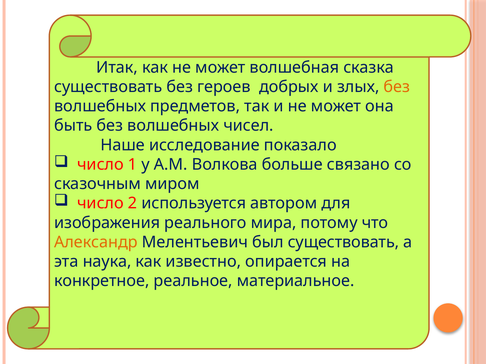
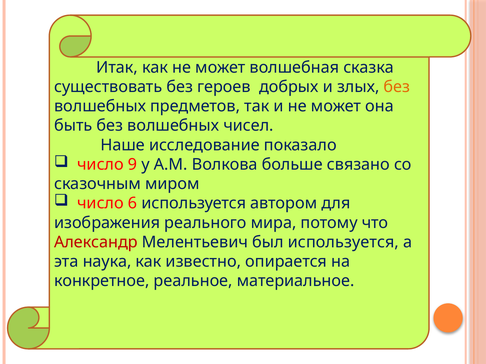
1: 1 -> 9 (133, 165)
2: 2 -> 6 (133, 204)
Александр colour: orange -> red (96, 242)
был существовать: существовать -> используется (343, 242)
